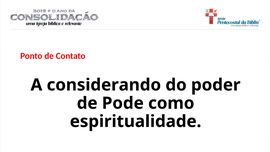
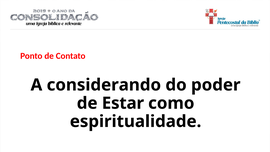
Pode: Pode -> Estar (123, 103)
